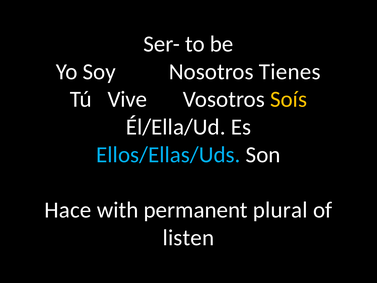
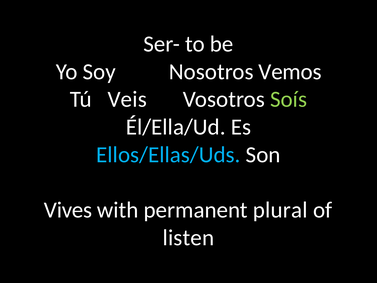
Tienes: Tienes -> Vemos (290, 72)
Vive: Vive -> Veis (127, 99)
Soís colour: yellow -> light green (289, 99)
Hace: Hace -> Vives (68, 210)
